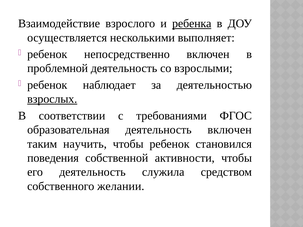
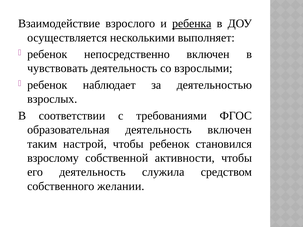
проблемной: проблемной -> чувствовать (58, 68)
взрослых underline: present -> none (52, 99)
научить: научить -> настрой (85, 144)
поведения: поведения -> взрослому (53, 158)
